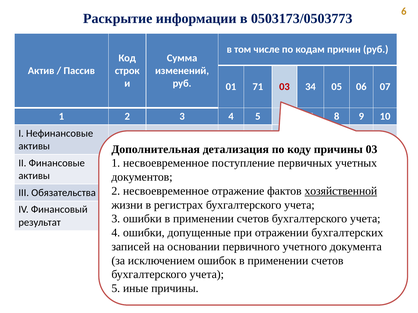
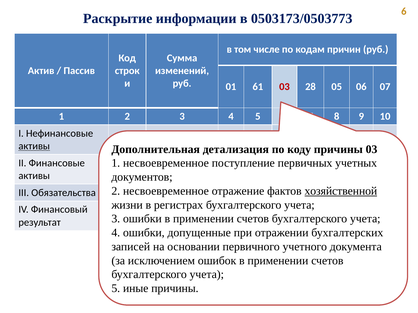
71: 71 -> 61 (258, 87)
34: 34 -> 28 (310, 87)
активы underline: none -> present (34, 146)
